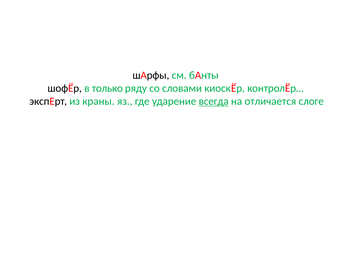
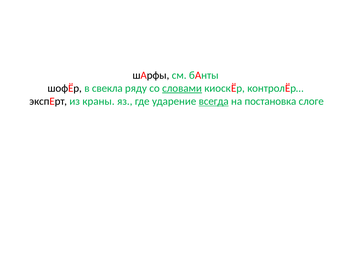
только: только -> свекла (107, 88)
словами underline: none -> present (182, 88)
отличается: отличается -> постановка (270, 102)
